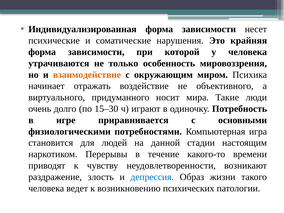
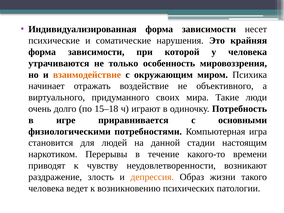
носит: носит -> своих (168, 97)
15–30: 15–30 -> 15–18 (106, 109)
депрессия colour: blue -> orange (152, 177)
